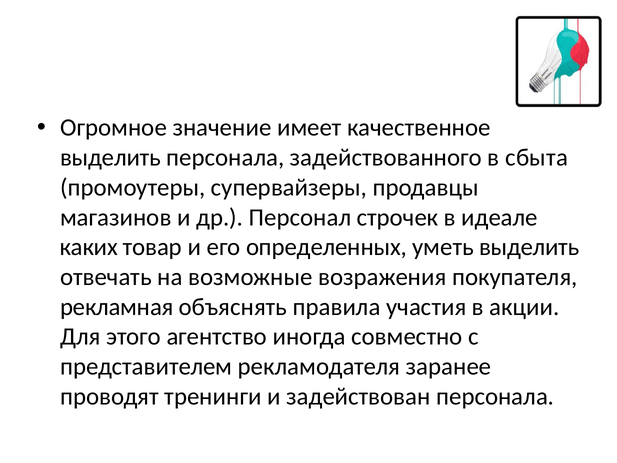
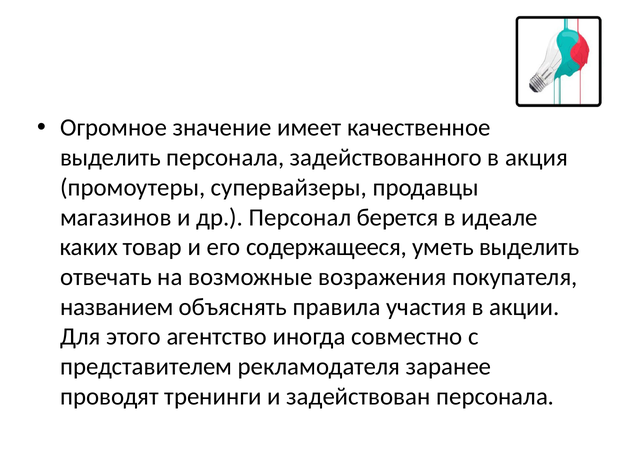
сбыта: сбыта -> акция (537, 158)
строчек: строчек -> берется (398, 217)
определенных: определенных -> содержащееся (326, 247)
рекламная: рекламная -> названием (117, 307)
